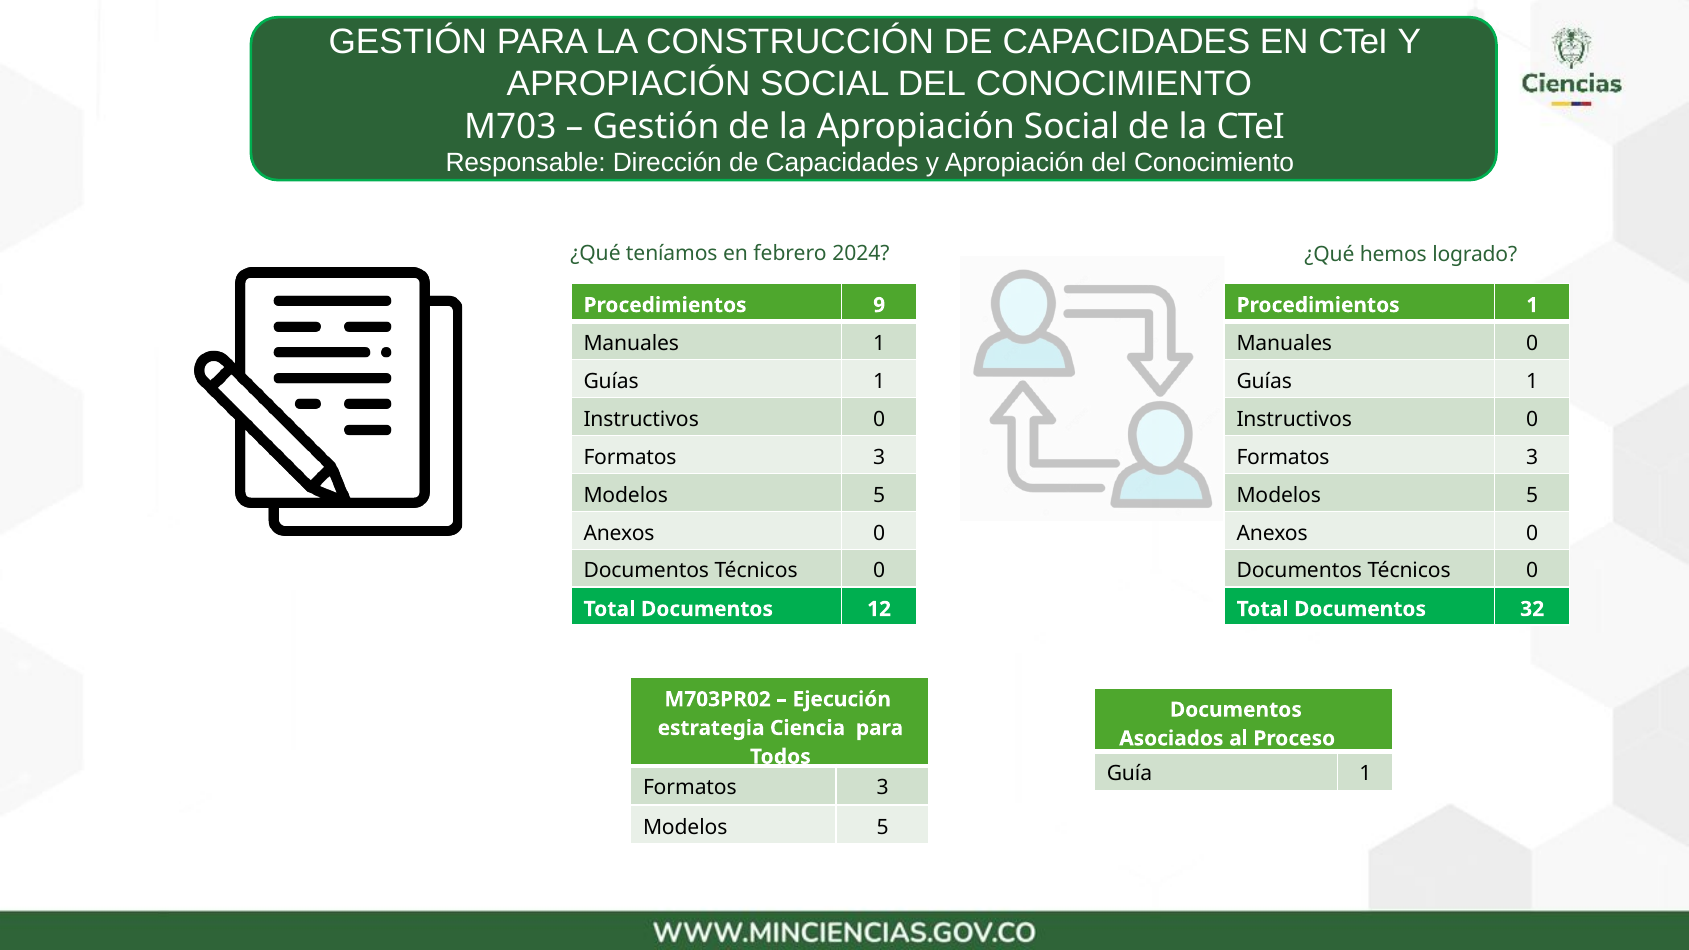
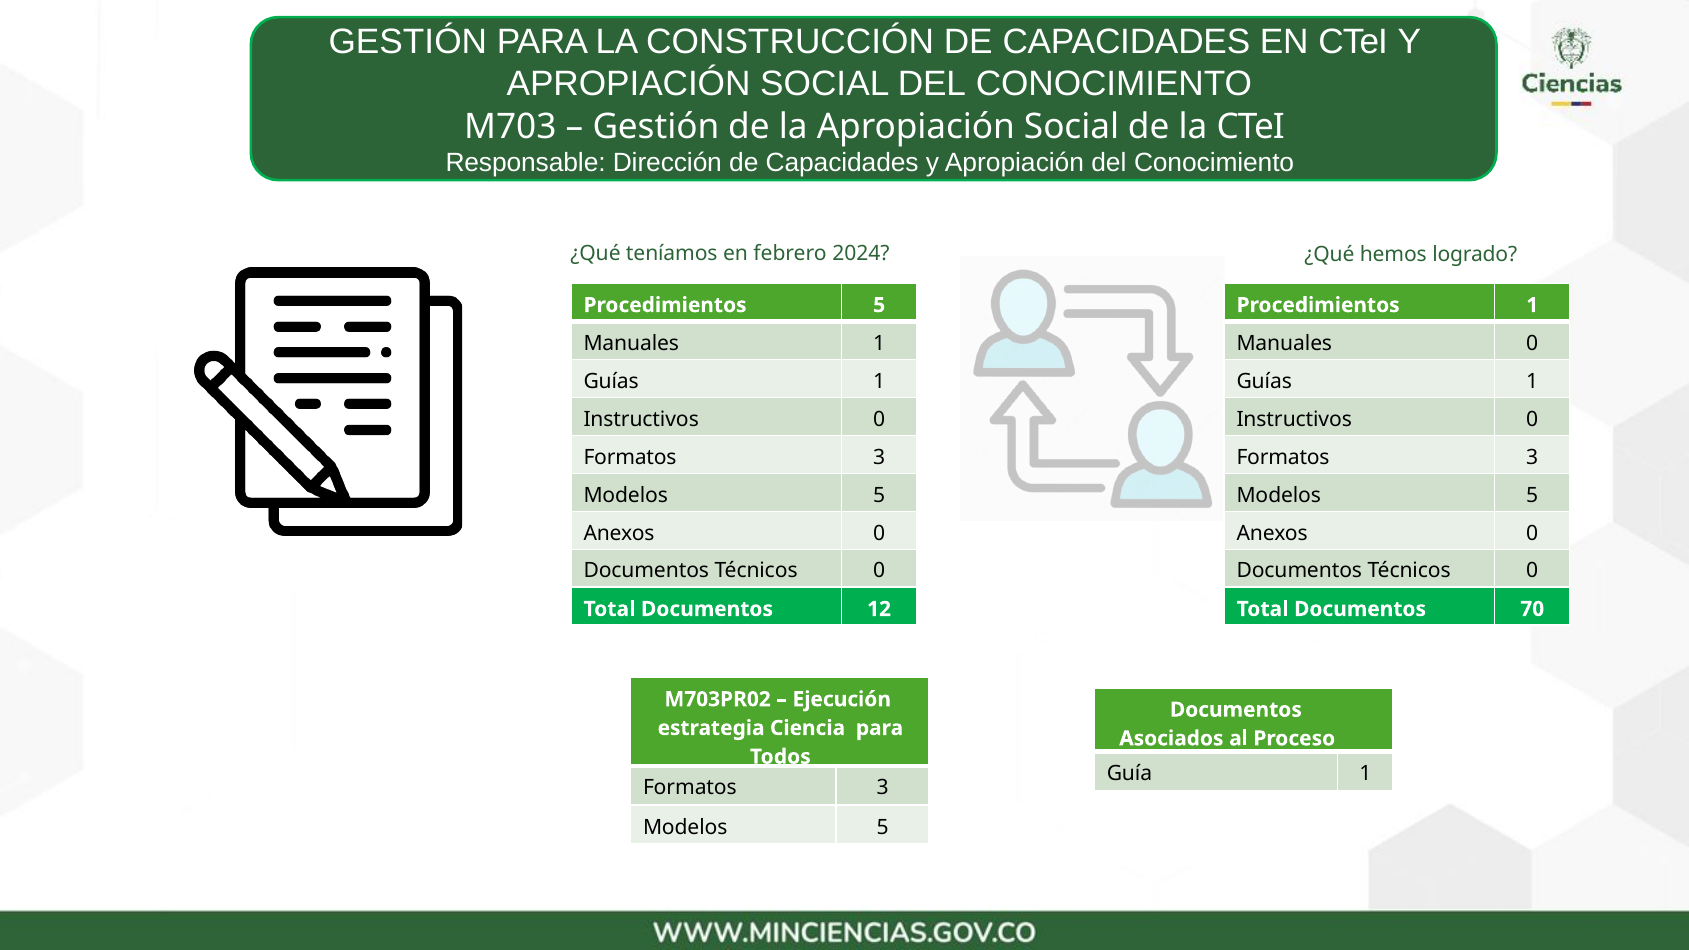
Procedimientos 9: 9 -> 5 (879, 305)
32: 32 -> 70 (1532, 609)
